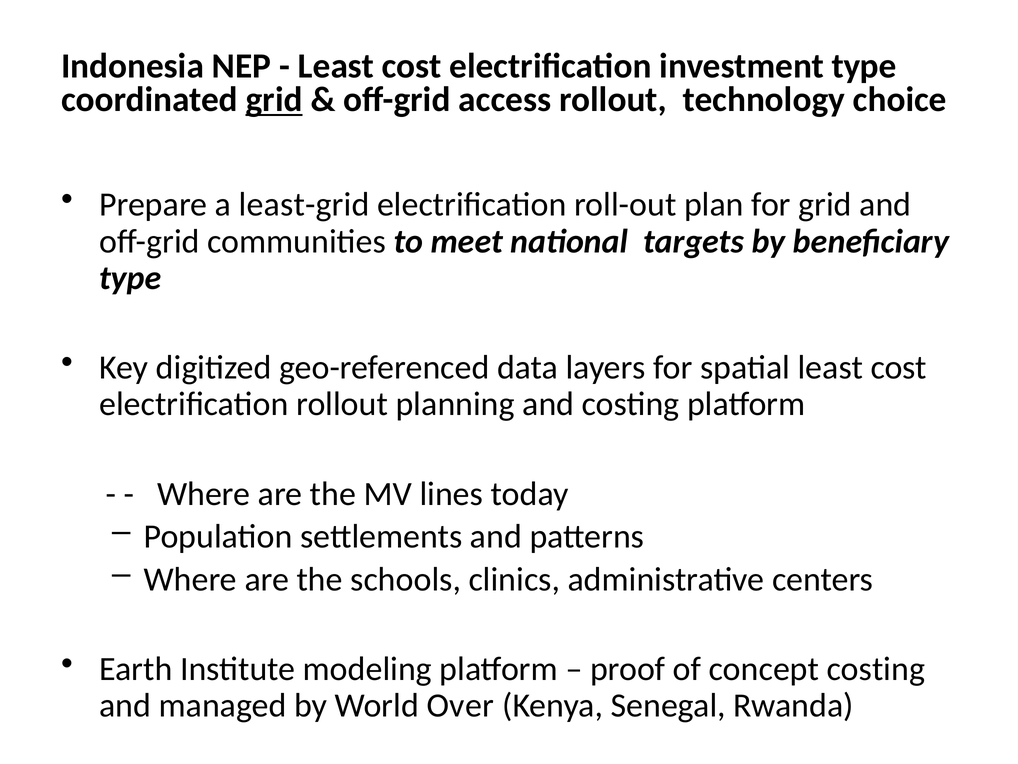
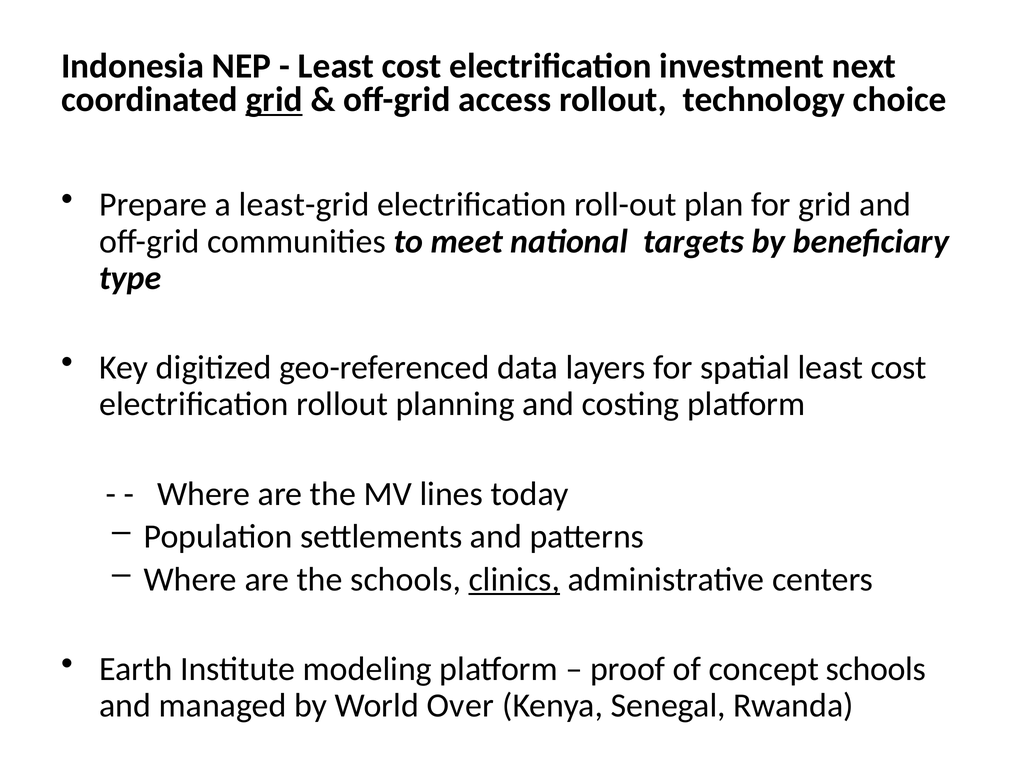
investment type: type -> next (864, 66)
clinics underline: none -> present (514, 579)
concept costing: costing -> schools (876, 669)
